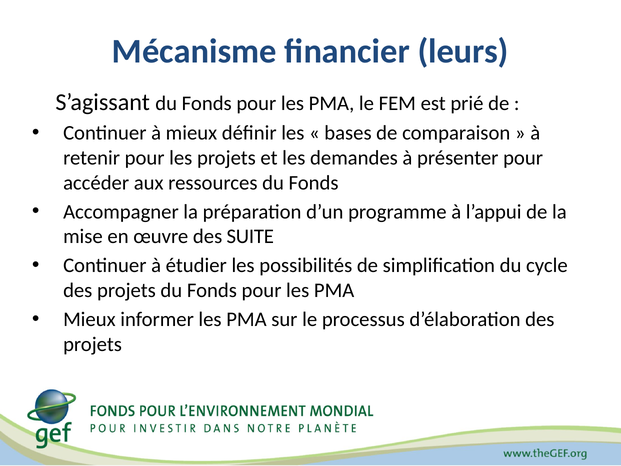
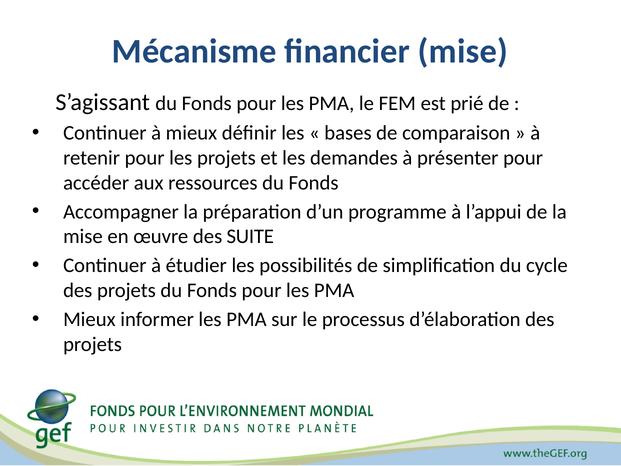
financier leurs: leurs -> mise (463, 52)
